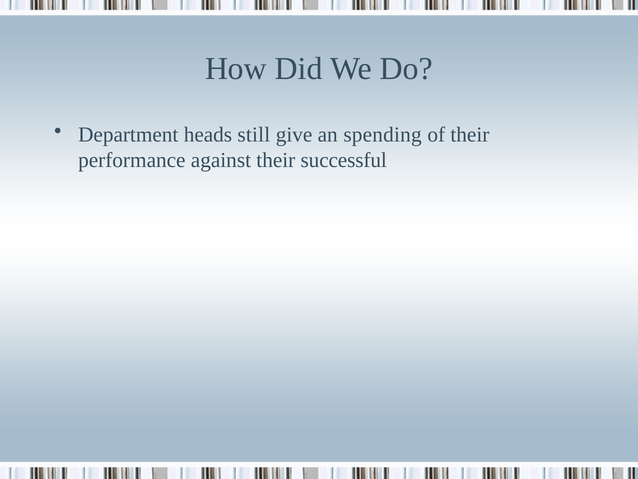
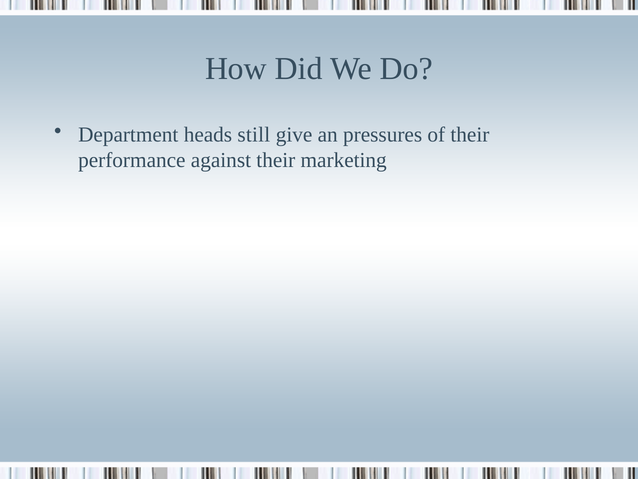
spending: spending -> pressures (383, 134)
successful: successful -> marketing (344, 160)
